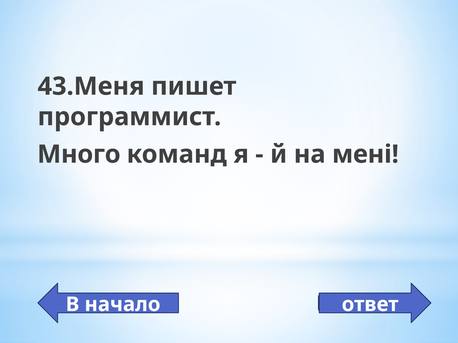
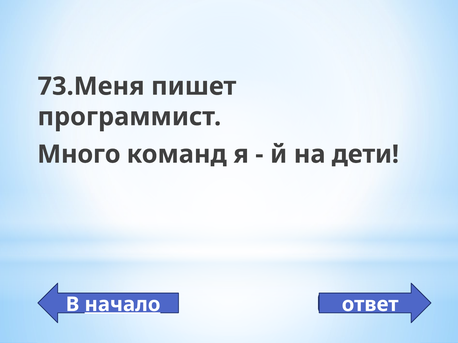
43.Меня: 43.Меня -> 73.Меня (91, 86)
мені: мені -> дети (365, 155)
начало underline: none -> present (122, 305)
